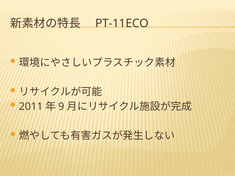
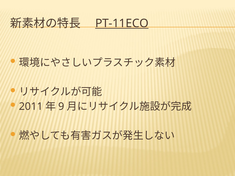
PT-11ECO underline: none -> present (122, 23)
